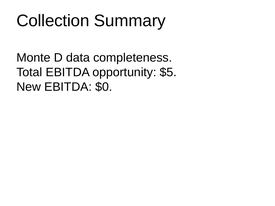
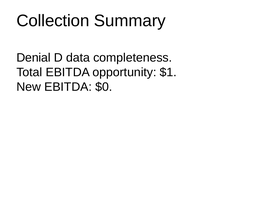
Monte: Monte -> Denial (33, 58)
$5: $5 -> $1 (168, 72)
